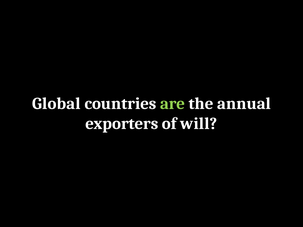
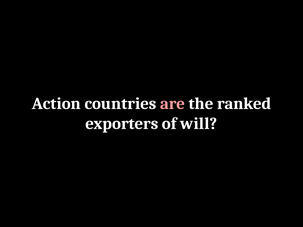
Global: Global -> Action (56, 104)
are colour: light green -> pink (173, 104)
annual: annual -> ranked (244, 104)
